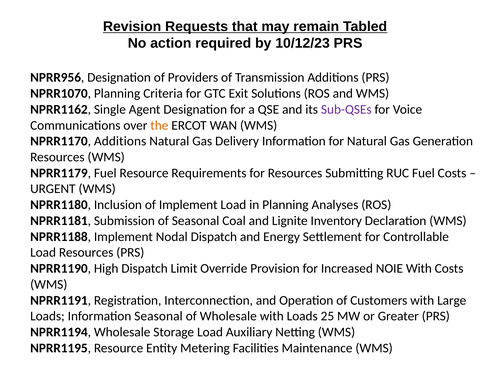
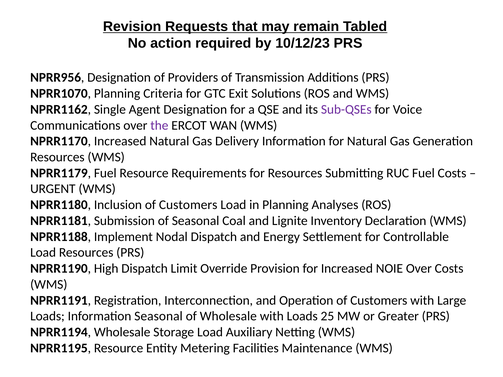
the colour: orange -> purple (159, 125)
NPRR1170 Additions: Additions -> Increased (120, 141)
Inclusion of Implement: Implement -> Customers (188, 205)
NOIE With: With -> Over (419, 269)
